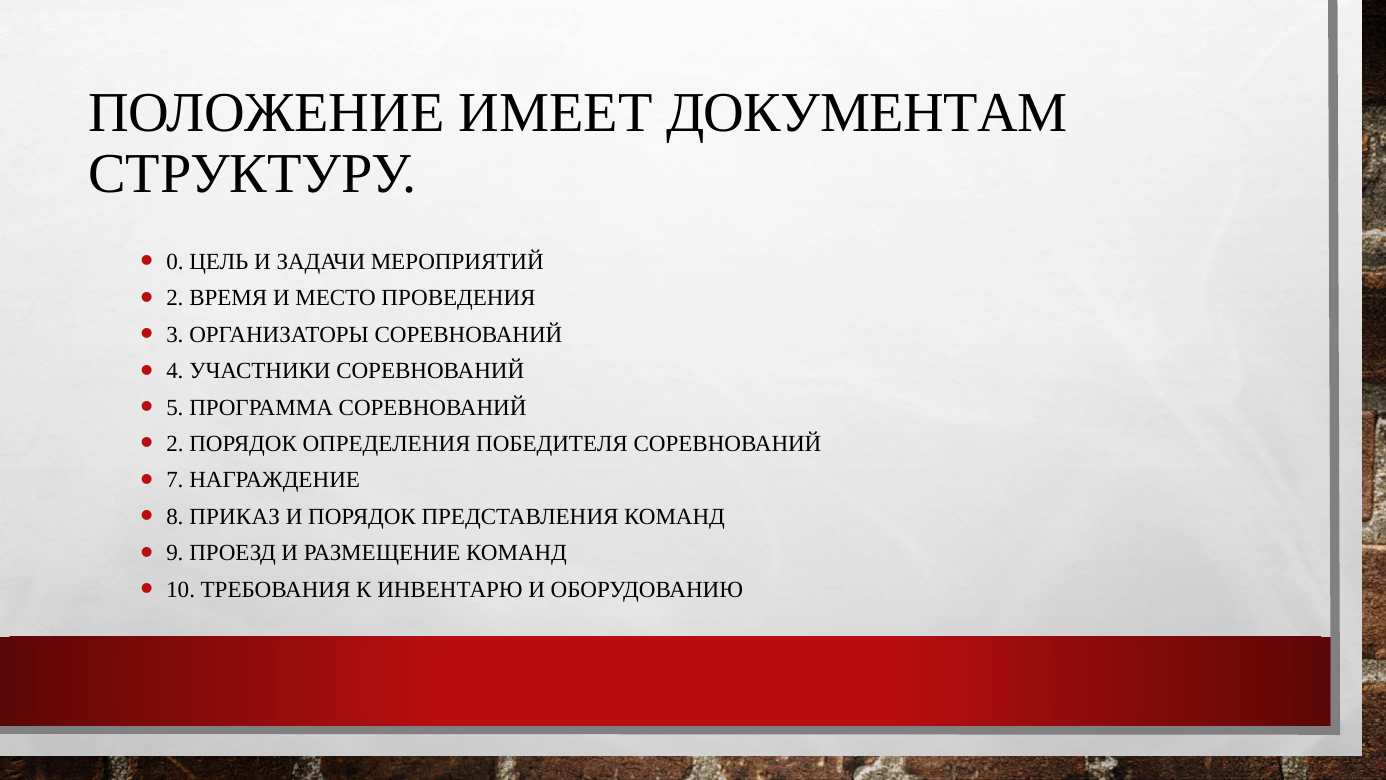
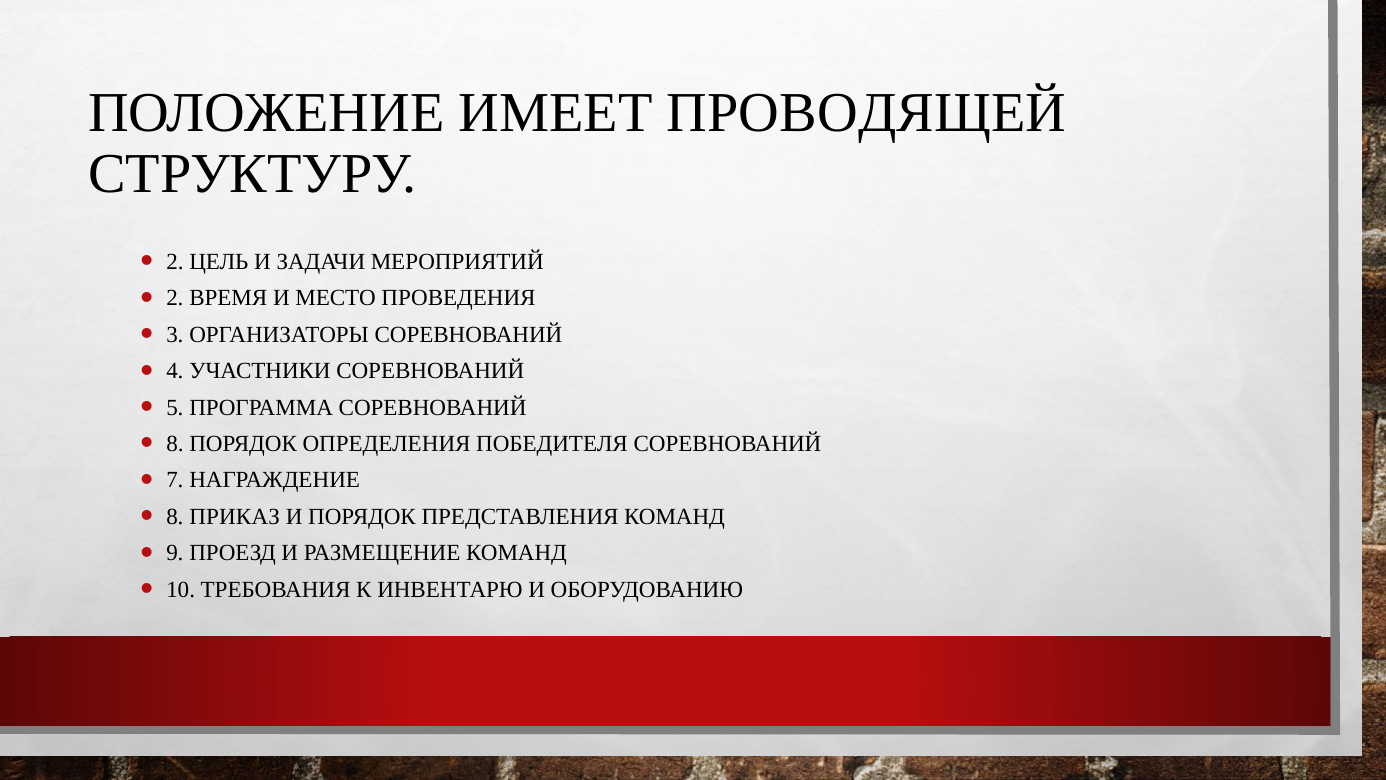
ДОКУМЕНТАМ: ДОКУМЕНТАМ -> ПРОВОДЯЩЕЙ (866, 113)
0: 0 -> 2 (175, 262)
2: 2 -> 8 (175, 444)
